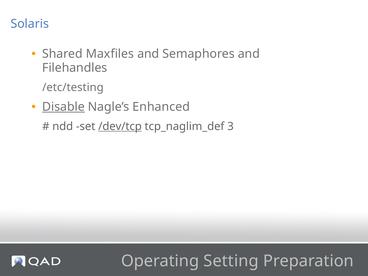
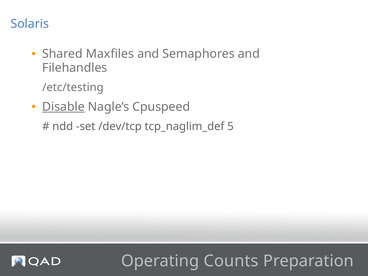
Enhanced: Enhanced -> Cpuspeed (161, 107)
/dev/tcp underline: present -> none (120, 126)
3: 3 -> 5 (230, 126)
Setting: Setting -> Counts (231, 261)
